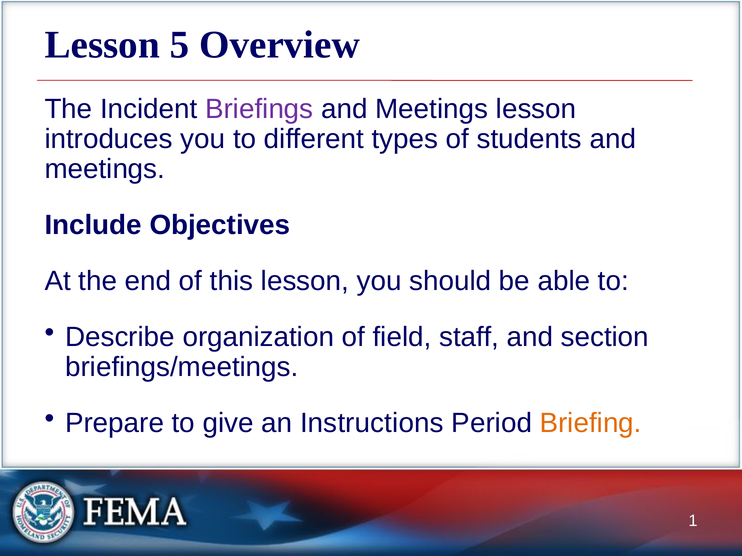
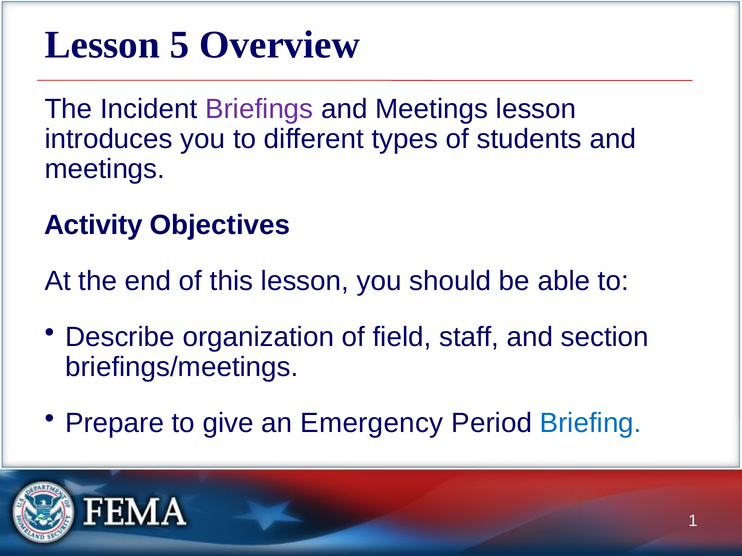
Include: Include -> Activity (93, 225)
Instructions: Instructions -> Emergency (372, 424)
Briefing colour: orange -> blue (591, 424)
